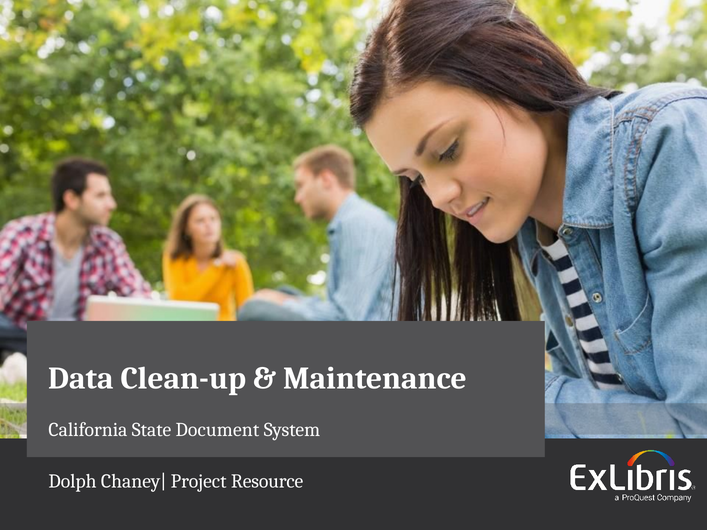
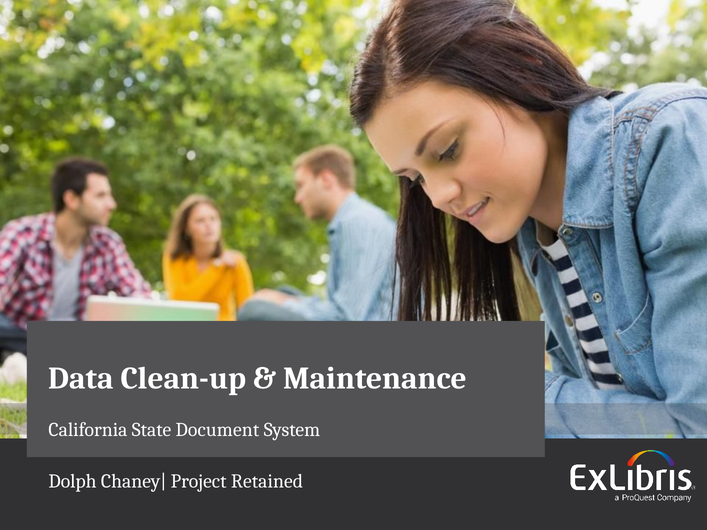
Resource: Resource -> Retained (267, 481)
